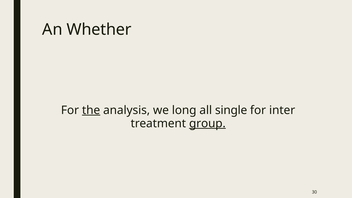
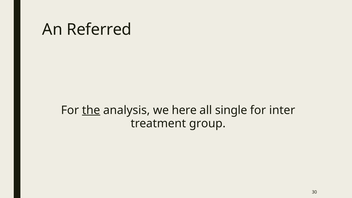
Whether: Whether -> Referred (99, 30)
long: long -> here (184, 110)
group underline: present -> none (207, 123)
